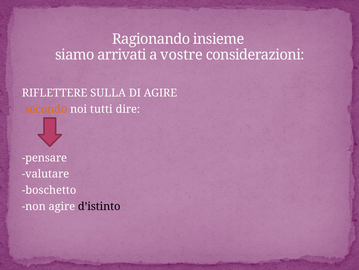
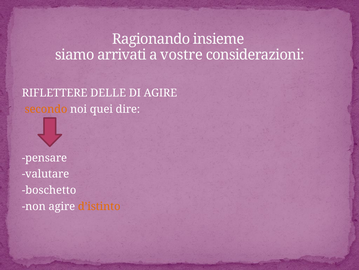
SULLA: SULLA -> DELLE (108, 93)
tutti: tutti -> quei (101, 109)
d’istinto colour: black -> orange (99, 206)
